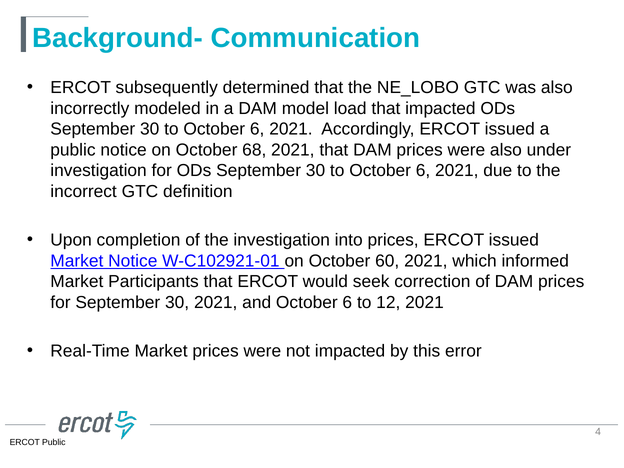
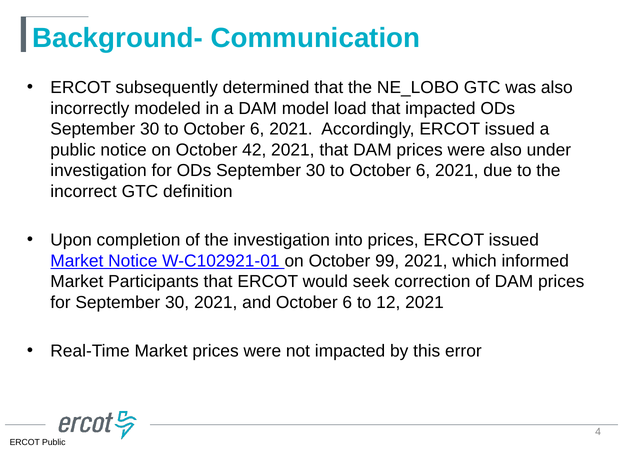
68: 68 -> 42 (254, 150)
60: 60 -> 99 (387, 261)
